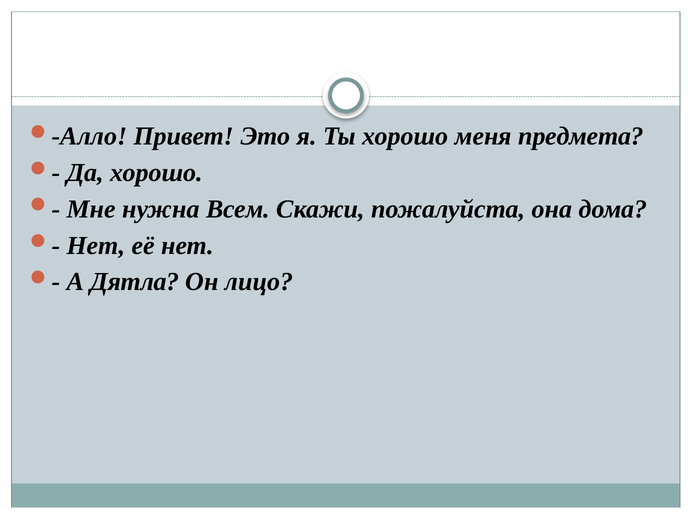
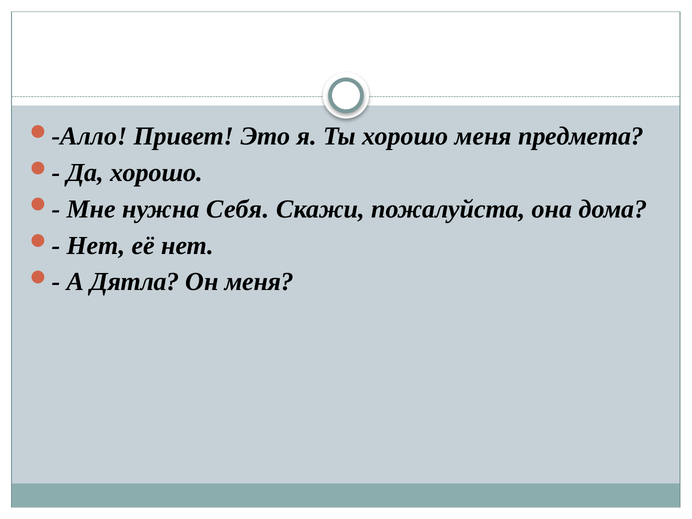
Всем: Всем -> Себя (238, 209)
Он лицо: лицо -> меня (259, 282)
